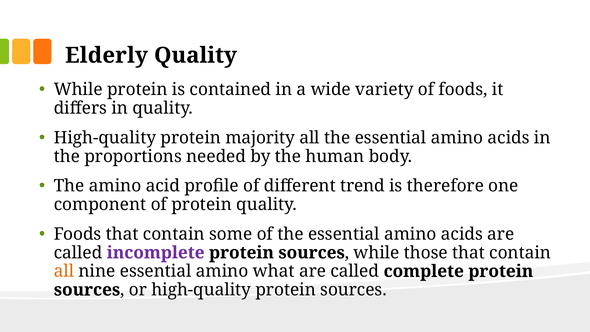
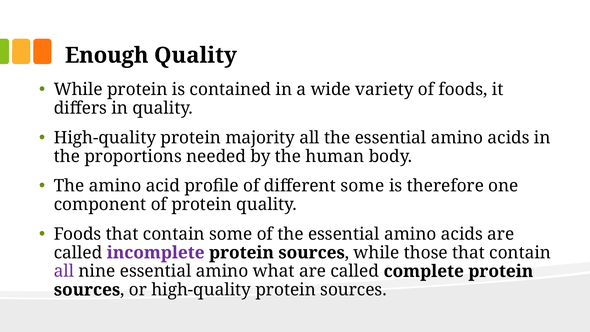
Elderly: Elderly -> Enough (107, 55)
different trend: trend -> some (362, 186)
all colour: orange -> purple (64, 271)
